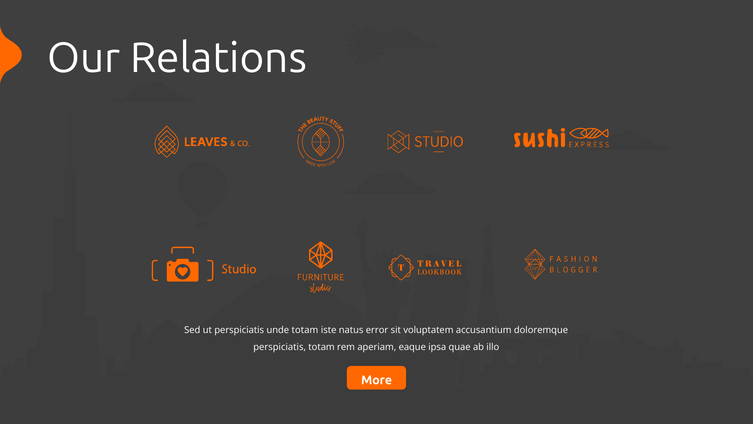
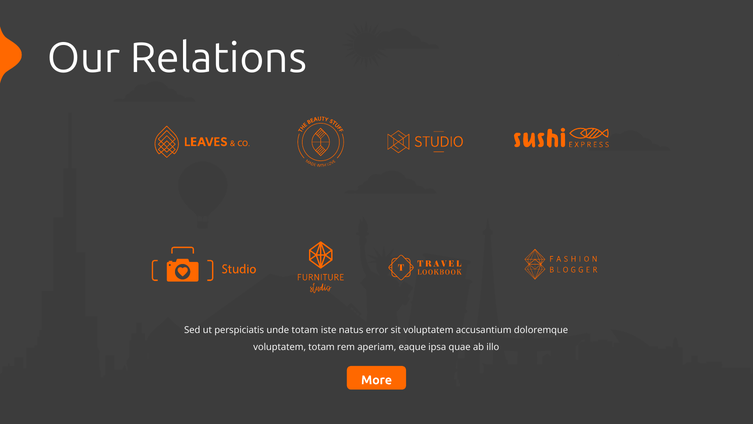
perspiciatis: perspiciatis -> voluptatem (280, 347)
